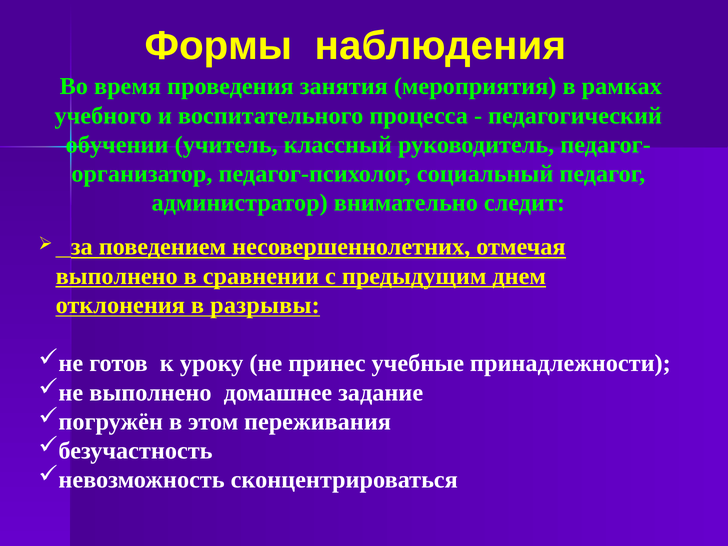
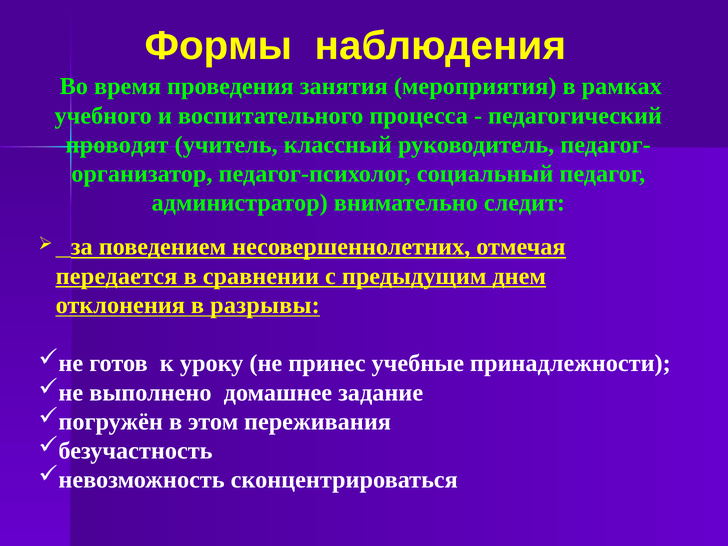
обучении: обучении -> проводят (117, 145)
выполнено: выполнено -> передается (117, 276)
